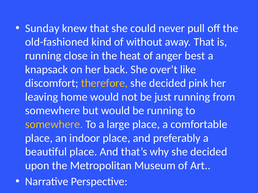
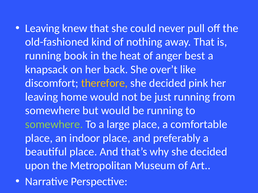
Sunday: Sunday -> Leaving (42, 28)
without: without -> nothing (144, 42)
close: close -> book (76, 56)
somewhere colour: yellow -> light green (54, 125)
